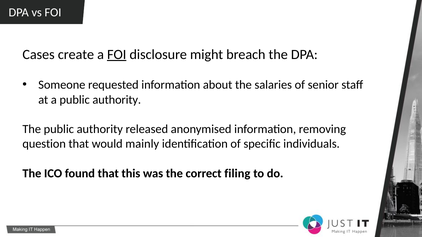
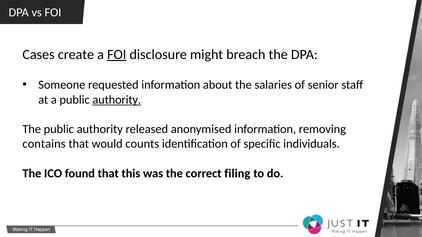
authority underline: none -> present (117, 100)
question: question -> contains (44, 144)
mainly: mainly -> counts (142, 144)
